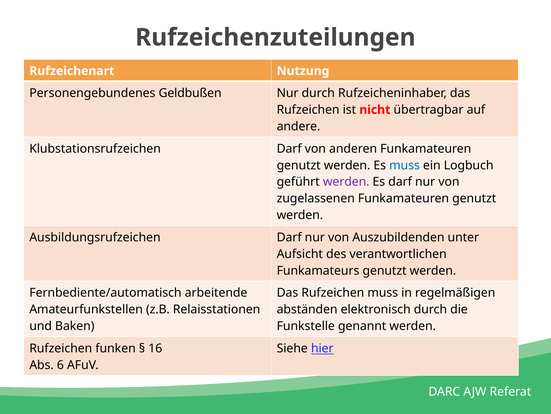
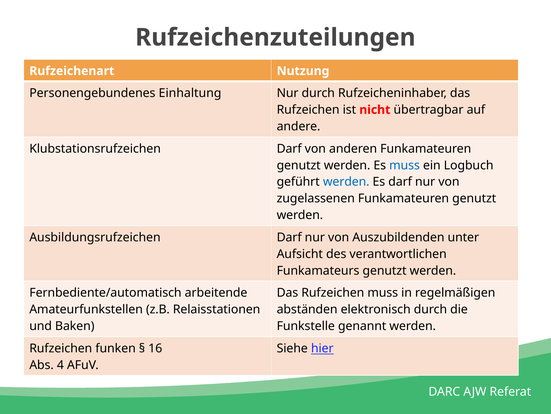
Geldbußen: Geldbußen -> Einhaltung (190, 93)
werden colour: purple -> blue (346, 182)
6: 6 -> 4 (60, 364)
